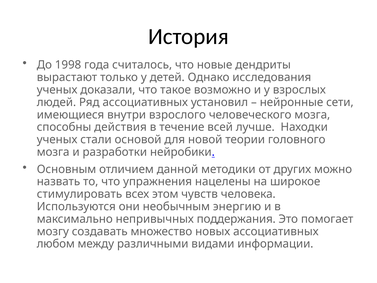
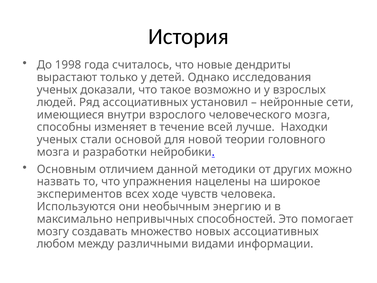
действия: действия -> изменяет (121, 127)
стимулировать: стимулировать -> экспериментов (79, 194)
этом: этом -> ходе (165, 194)
поддержания: поддержания -> способностей (236, 219)
